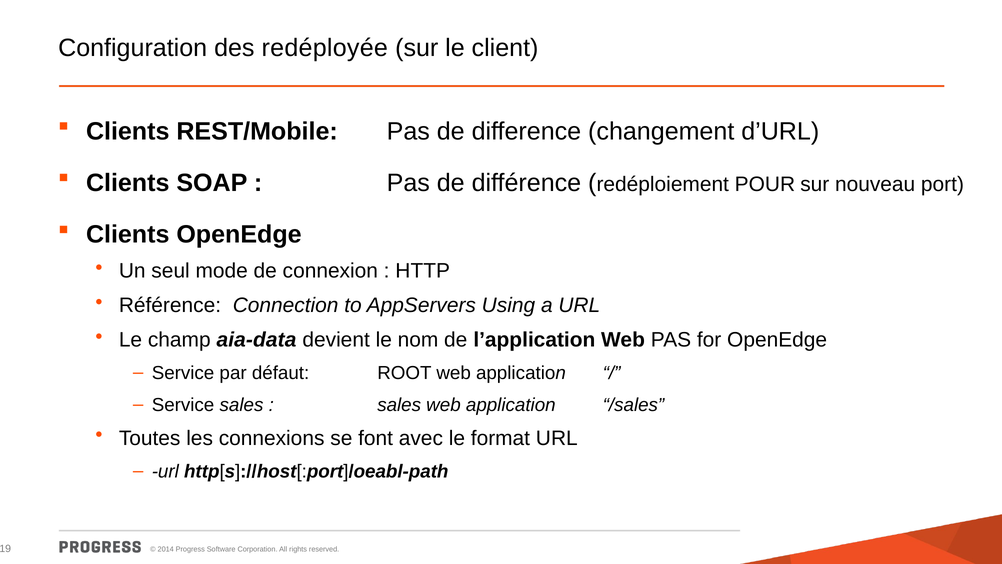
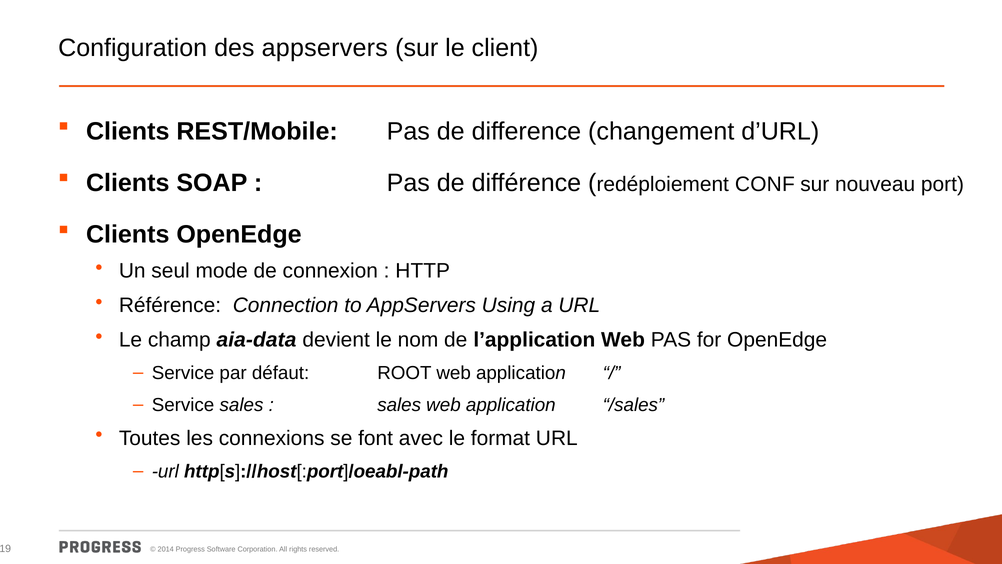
des redéployée: redéployée -> appservers (325, 48)
POUR: POUR -> CONF (765, 184)
